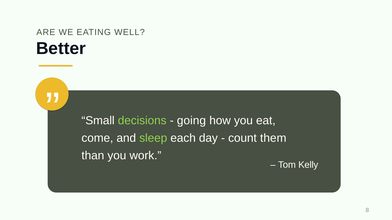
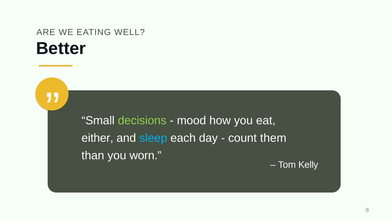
going: going -> mood (191, 121)
come: come -> either (97, 138)
sleep colour: light green -> light blue (153, 138)
work: work -> worn (145, 156)
